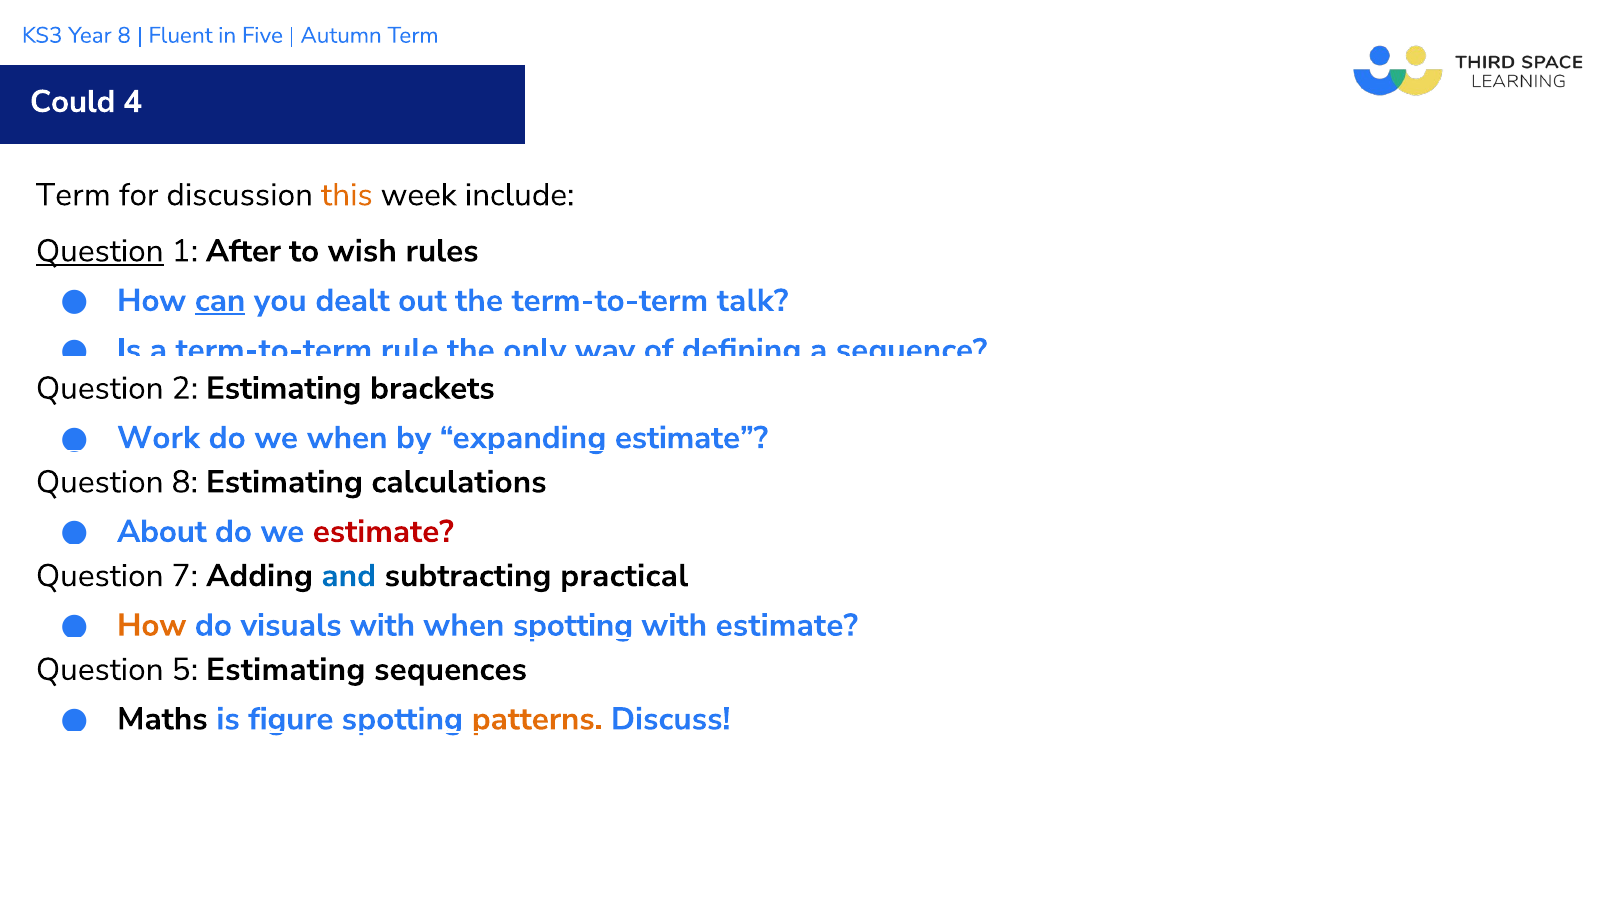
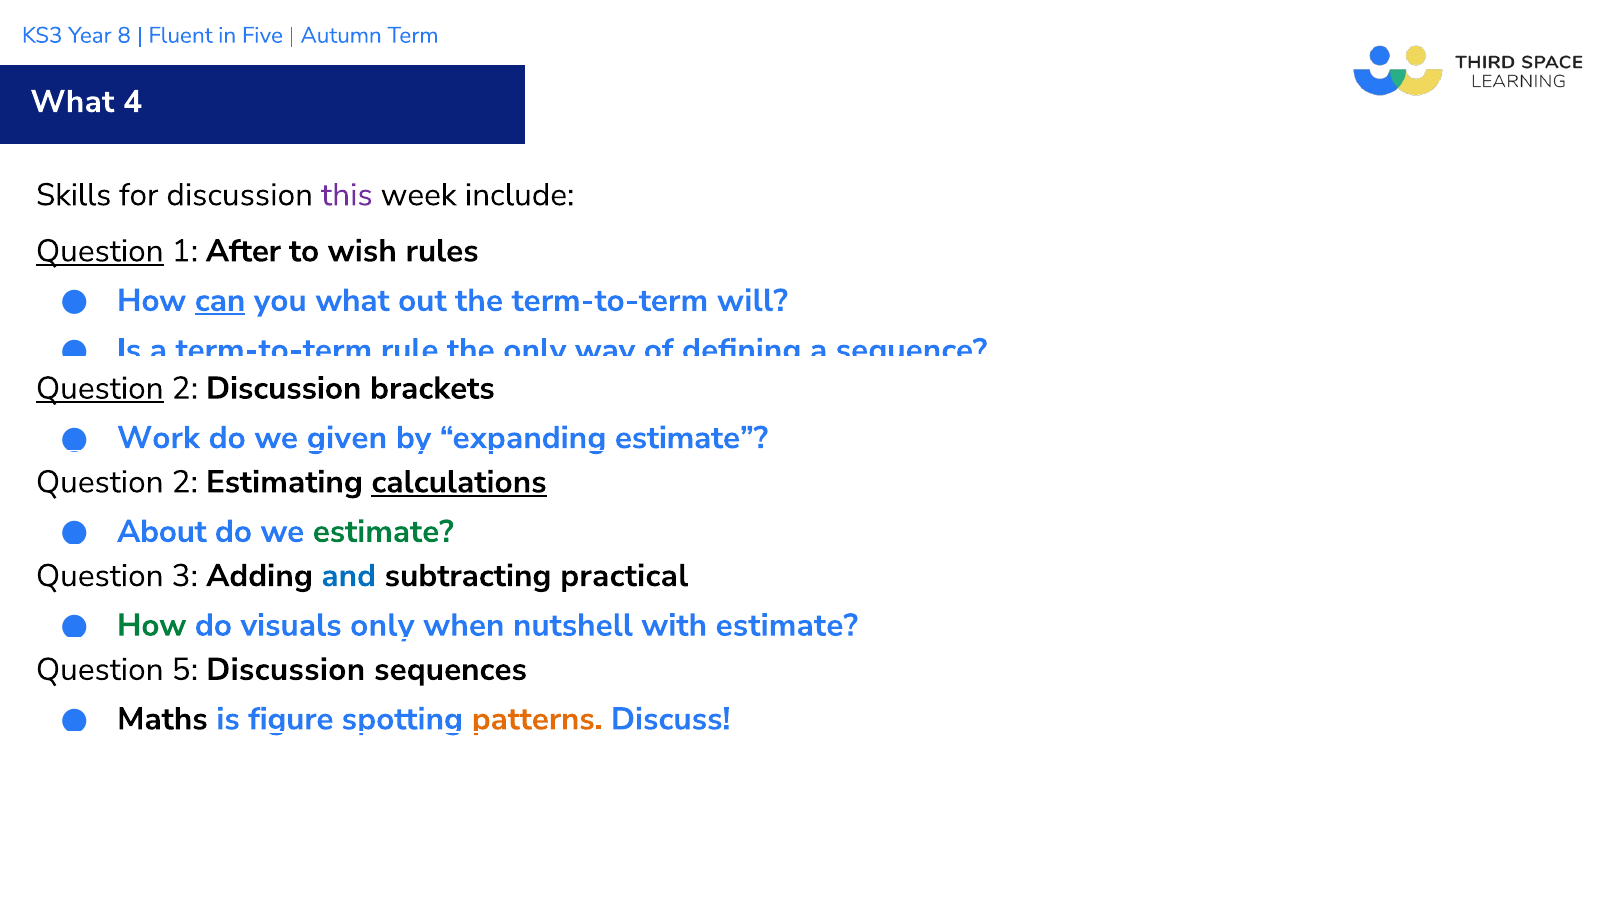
Could: Could -> What (72, 102)
Term: Term -> Skills (74, 195)
this colour: orange -> purple (347, 195)
you dealt: dealt -> what (352, 301)
talk: talk -> will (752, 301)
Question underline: none -> present (100, 388)
2 Estimating: Estimating -> Discussion (284, 388)
we when: when -> given (347, 438)
8: 8 -> 2 (185, 482)
calculations underline: none -> present (459, 482)
estimate colour: red -> green (383, 531)
7: 7 -> 3 (185, 576)
How colour: orange -> green (152, 625)
visuals with: with -> only (382, 625)
when spotting: spotting -> nutshell (573, 625)
5 Estimating: Estimating -> Discussion (286, 669)
